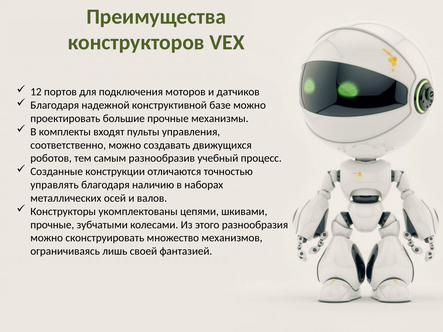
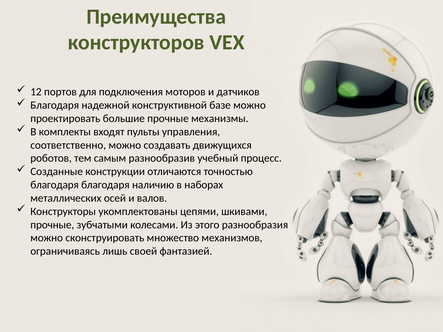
управлять: управлять -> благодаря (55, 185)
